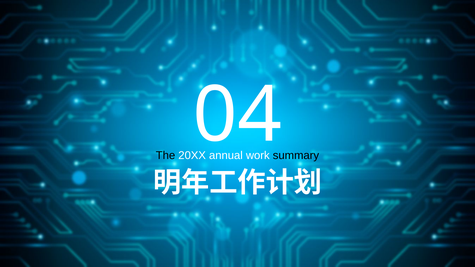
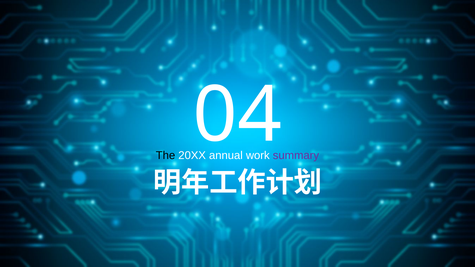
summary colour: black -> purple (296, 155)
